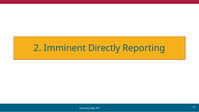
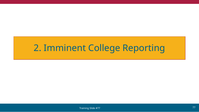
Directly: Directly -> College (104, 48)
